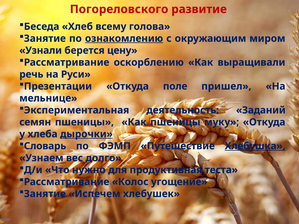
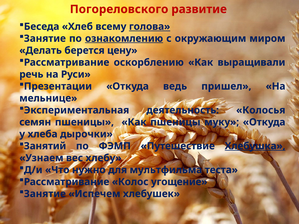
голова underline: none -> present (150, 27)
Узнали: Узнали -> Делать (41, 50)
поле: поле -> ведь (175, 86)
Заданий: Заданий -> Колосья (261, 110)
дырочки underline: present -> none (86, 134)
Словарь: Словарь -> Занятий (45, 146)
долго: долго -> хлебу (104, 158)
продуктивная: продуктивная -> мультфильма (166, 170)
